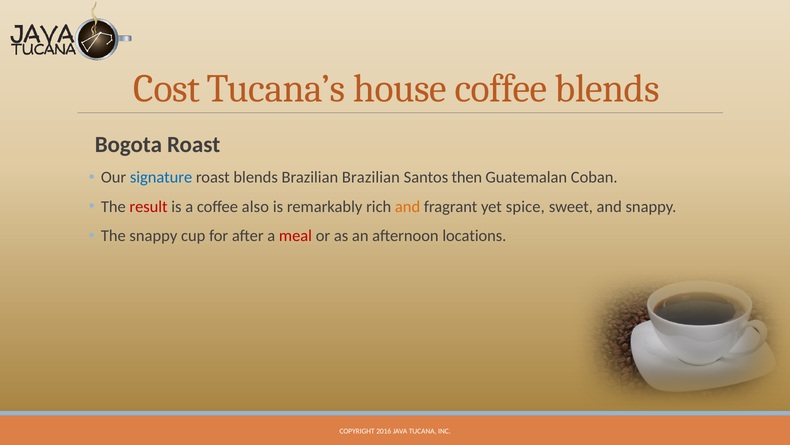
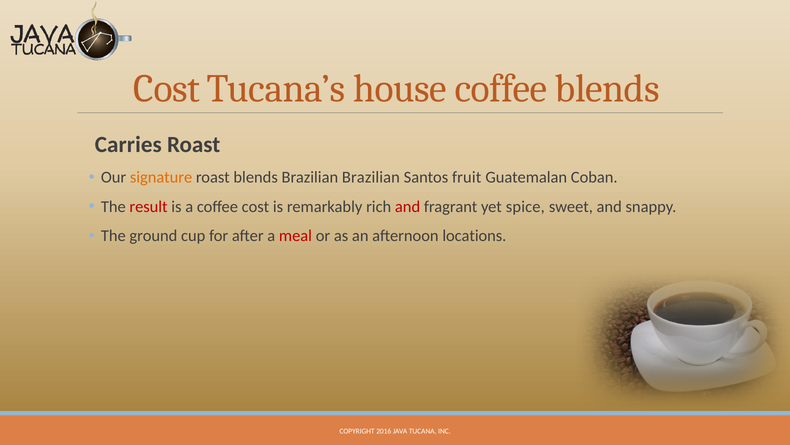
Bogota: Bogota -> Carries (128, 144)
signature colour: blue -> orange (161, 177)
then: then -> fruit (467, 177)
coffee also: also -> cost (255, 206)
and colour: orange -> red (408, 206)
The snappy: snappy -> ground (153, 236)
